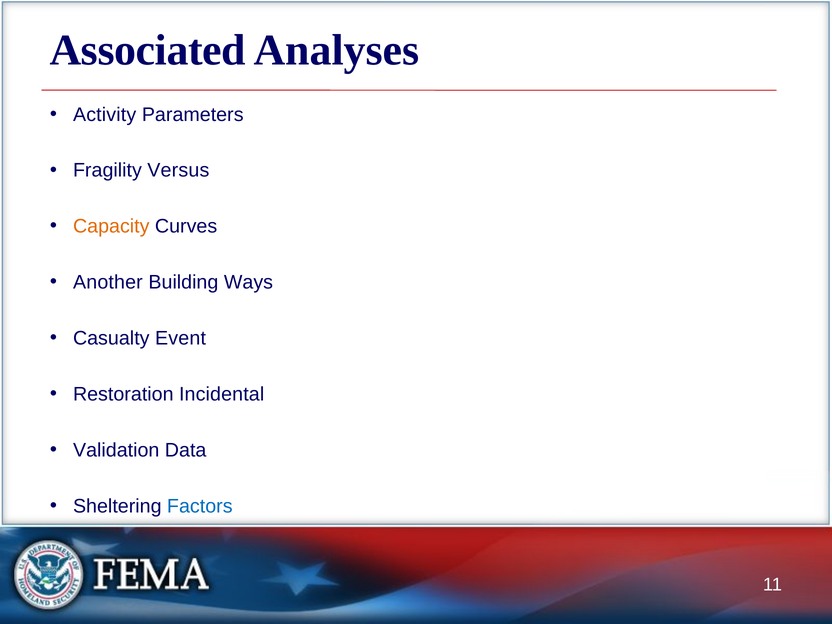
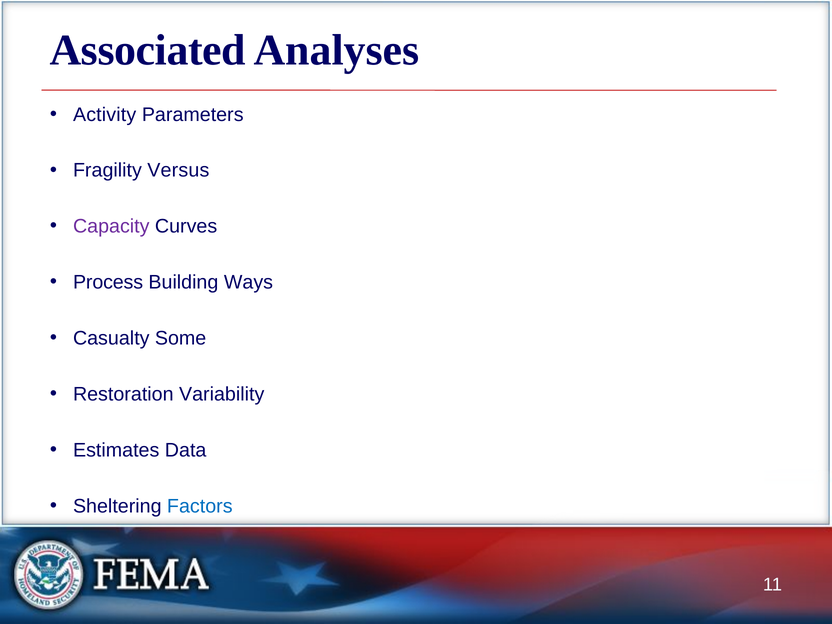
Capacity colour: orange -> purple (111, 226)
Another: Another -> Process (108, 282)
Event: Event -> Some (181, 338)
Incidental: Incidental -> Variability (222, 394)
Validation: Validation -> Estimates (116, 450)
